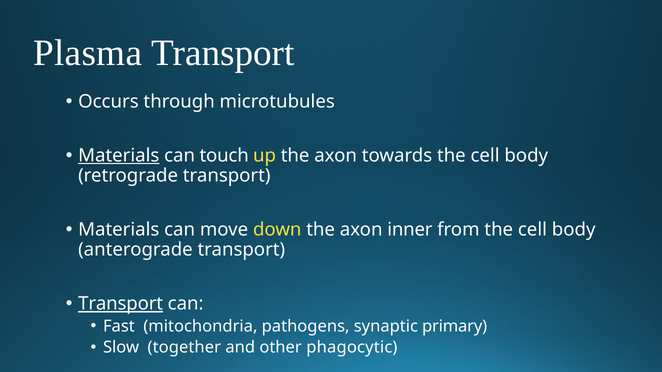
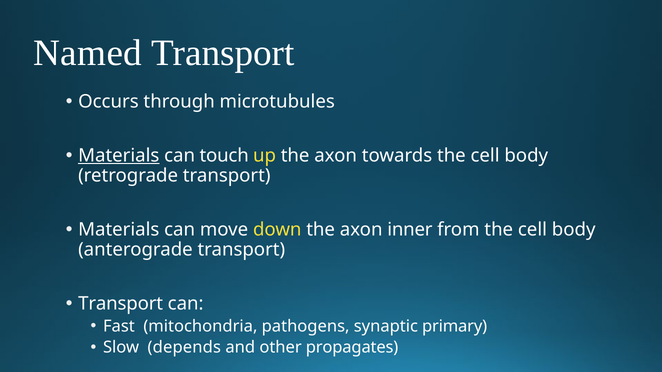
Plasma: Plasma -> Named (88, 53)
Transport underline: present -> none (121, 304)
together: together -> depends (184, 348)
phagocytic: phagocytic -> propagates (352, 348)
